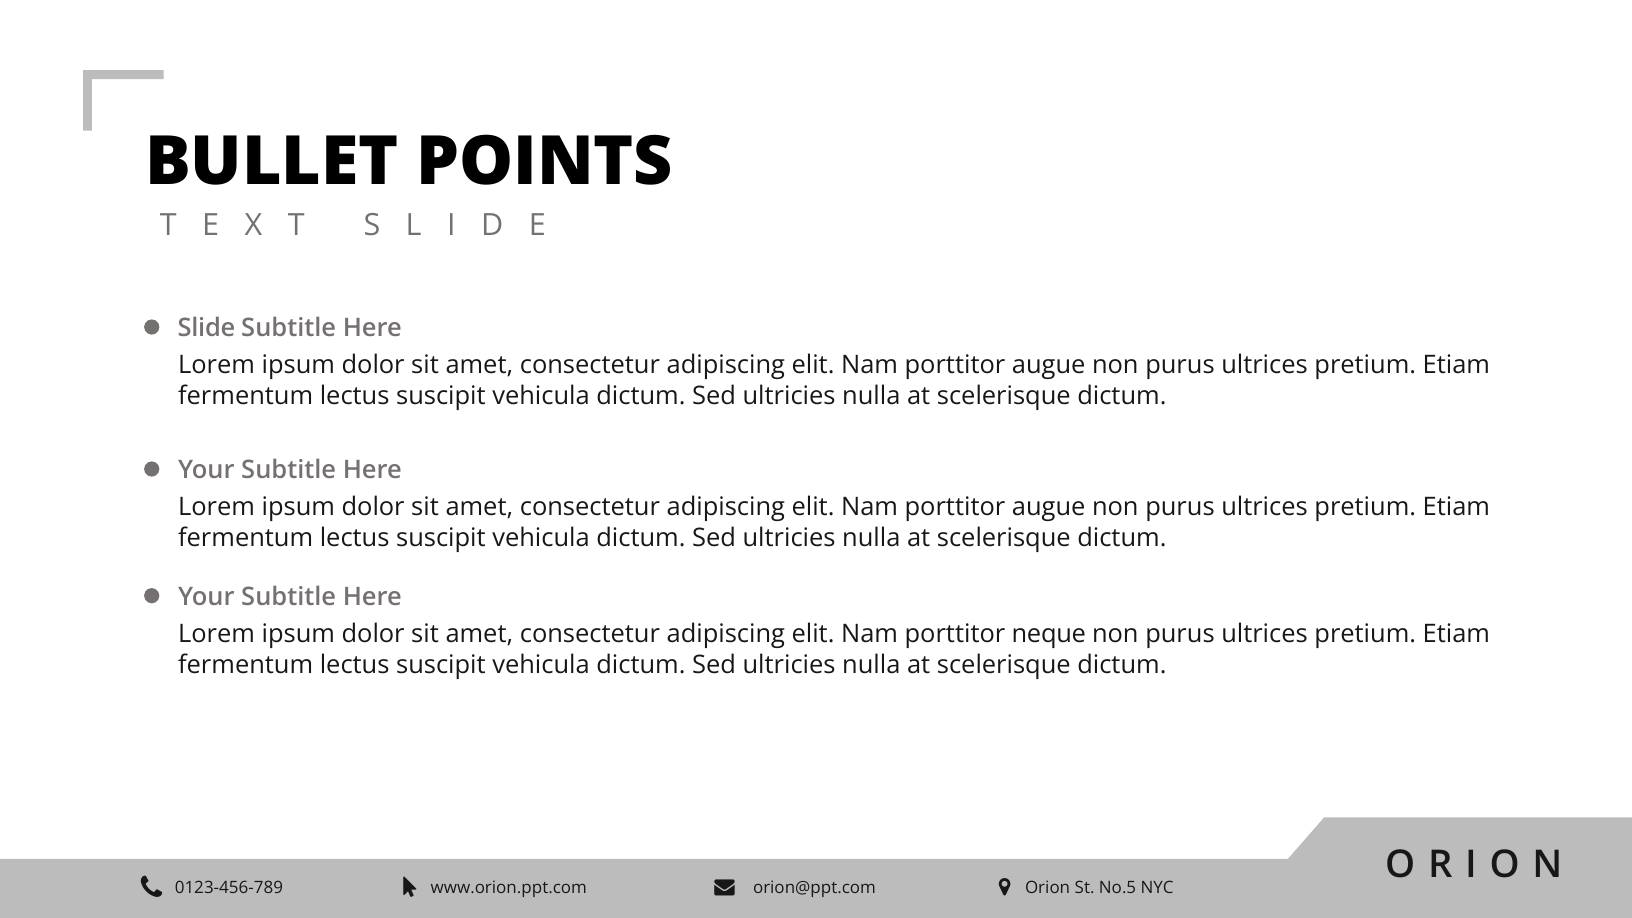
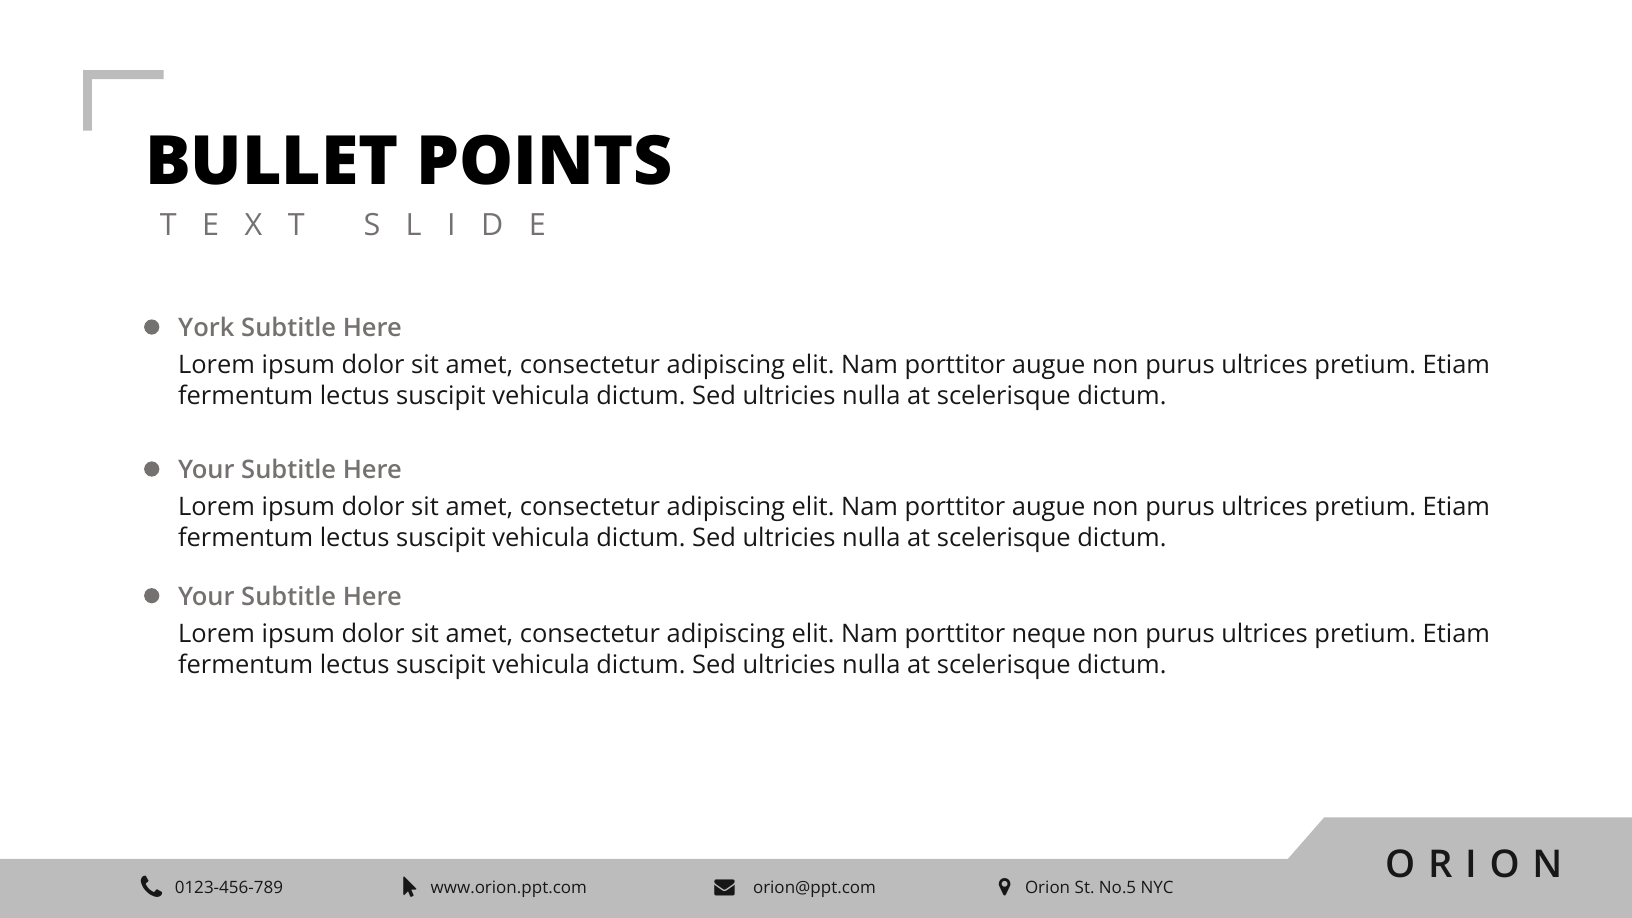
Slide: Slide -> York (206, 329)
